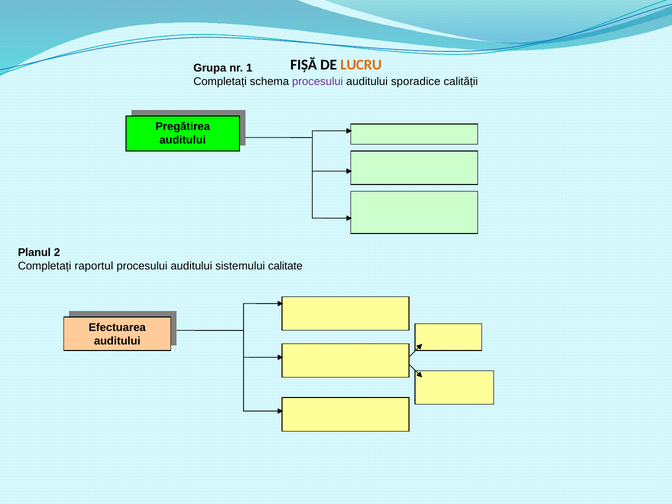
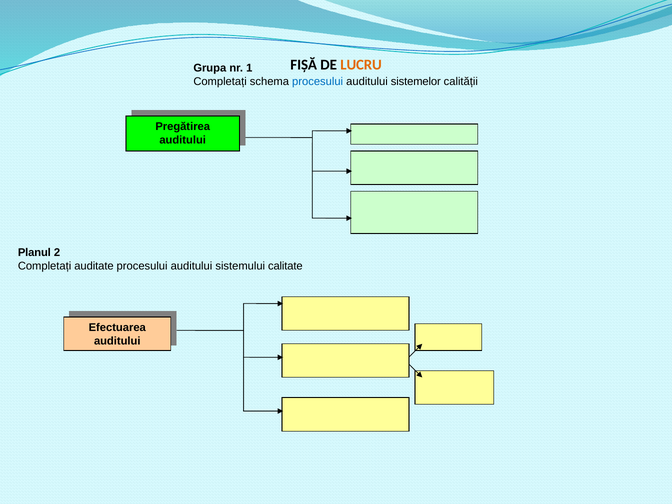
procesului colour: purple -> blue (318, 81)
sporadice: sporadice -> sistemelor (416, 81)
raportul: raportul -> auditate (94, 266)
